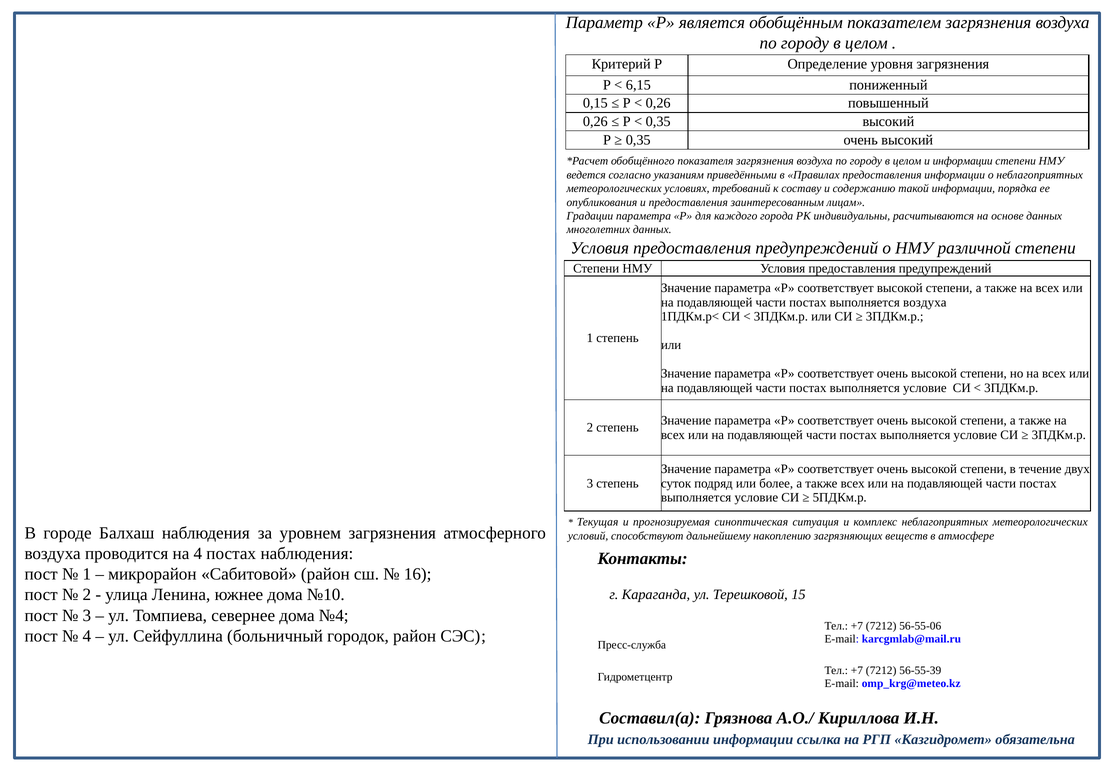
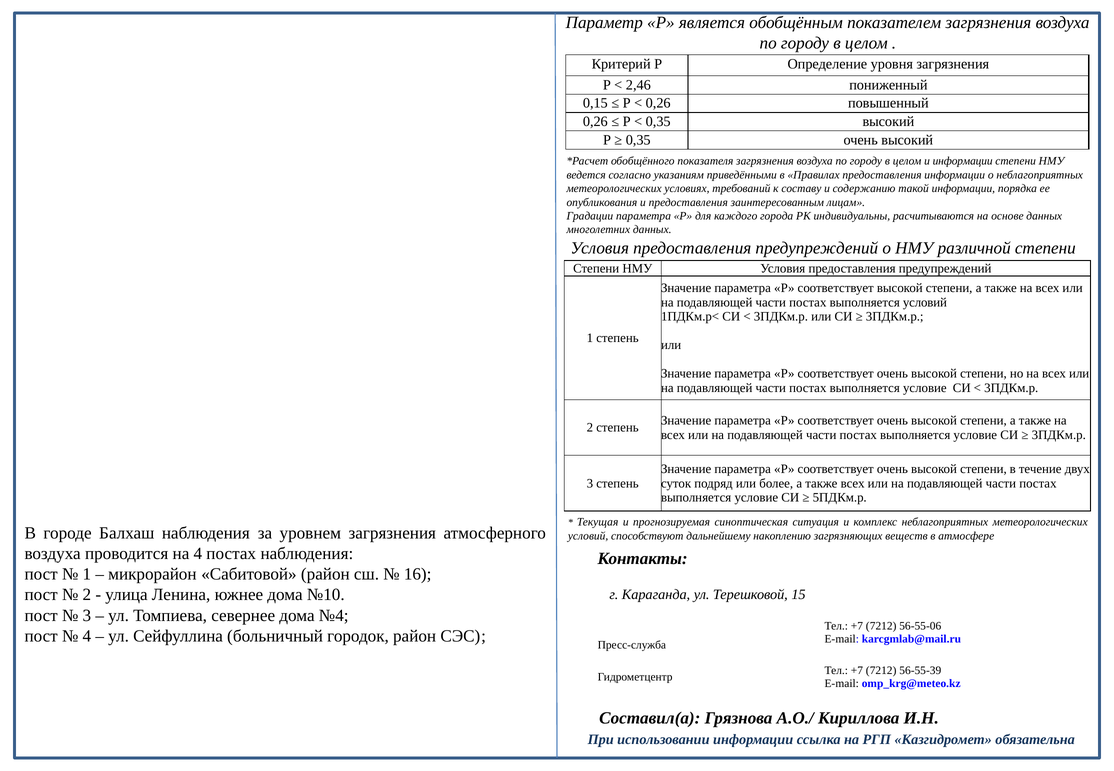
6,15: 6,15 -> 2,46 (638, 85)
выполняется воздуха: воздуха -> условий (925, 302)
